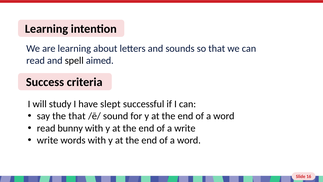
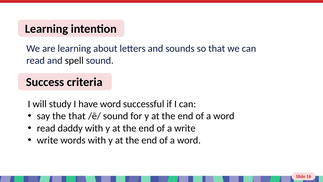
aimed: aimed -> sound (100, 61)
have slept: slept -> word (110, 104)
bunny: bunny -> daddy (70, 128)
